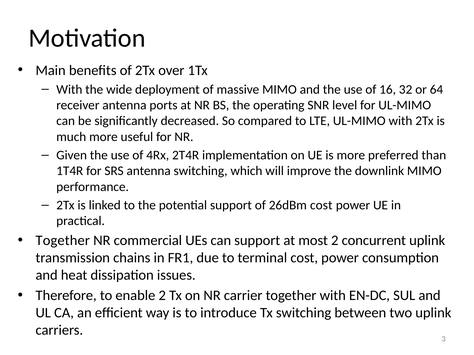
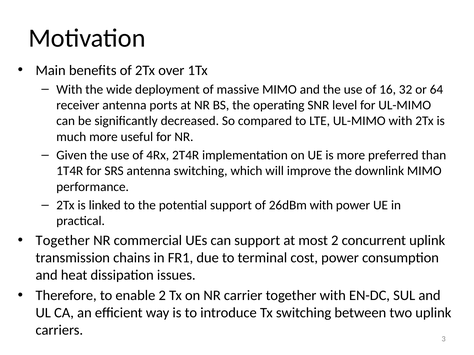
26dBm cost: cost -> with (321, 205)
